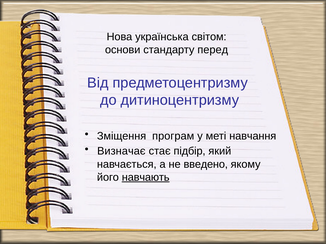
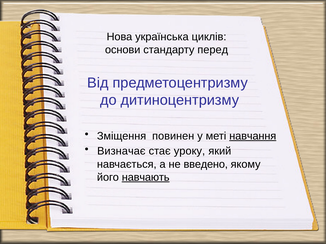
світом: світом -> циклів (209, 37)
програм: програм -> повинен (173, 136)
навчання underline: none -> present (253, 136)
підбір: підбір -> уроку (189, 151)
